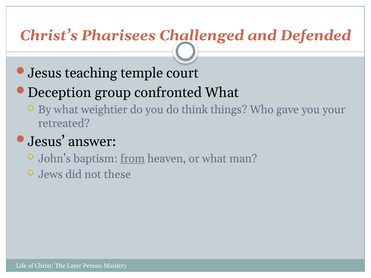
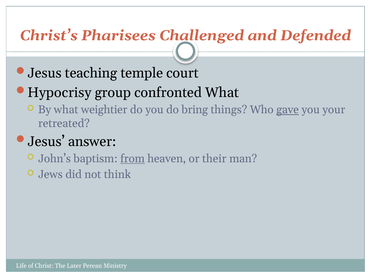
Deception: Deception -> Hypocrisy (60, 93)
think: think -> bring (195, 110)
gave underline: none -> present (288, 110)
or what: what -> their (214, 159)
these: these -> think (117, 175)
